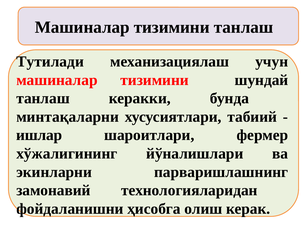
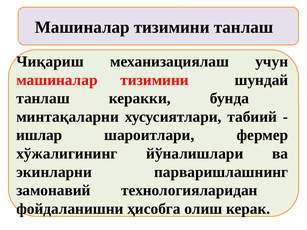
Тутилади: Тутилади -> Чиқариш (50, 62)
